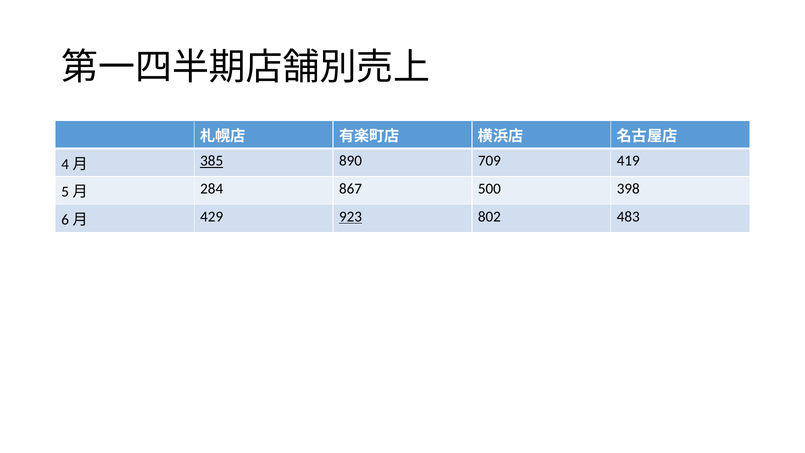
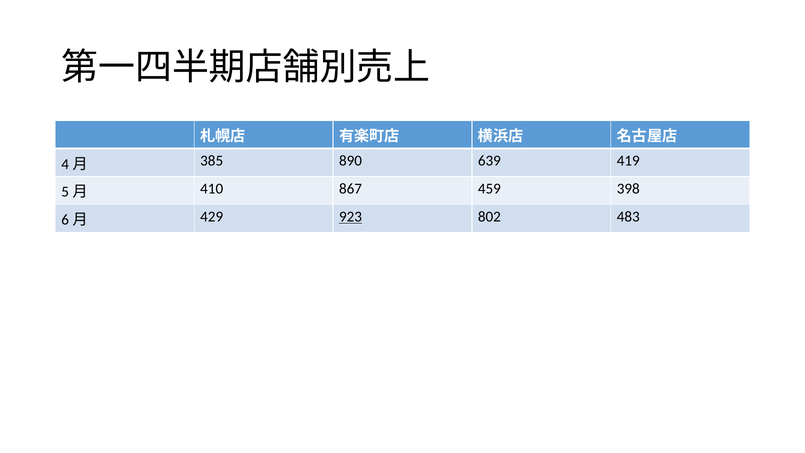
385 underline: present -> none (212, 161)
709: 709 -> 639 (489, 161)
284: 284 -> 410 (212, 189)
500: 500 -> 459 (489, 189)
